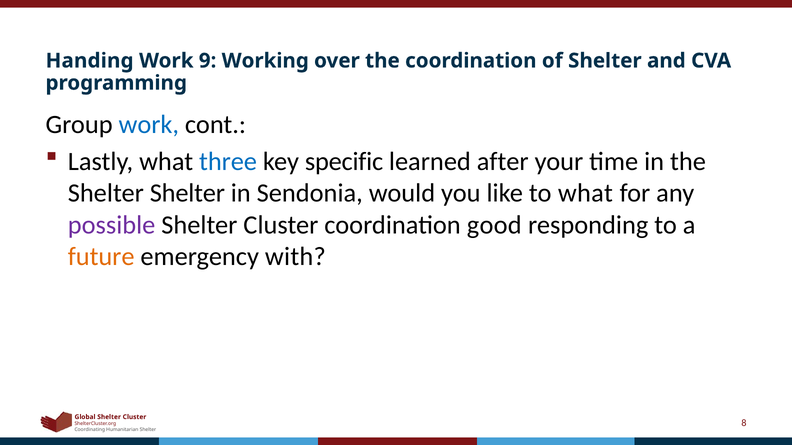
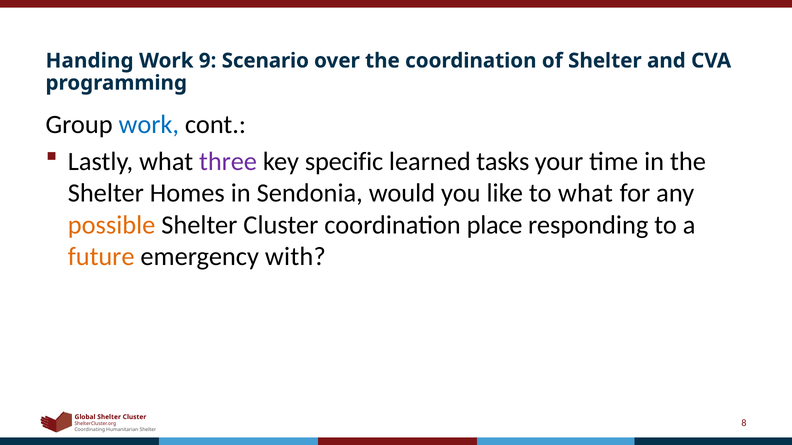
Working: Working -> Scenario (265, 61)
three colour: blue -> purple (228, 162)
after: after -> tasks (503, 162)
Shelter Shelter: Shelter -> Homes (187, 193)
possible colour: purple -> orange (112, 225)
good: good -> place (495, 225)
